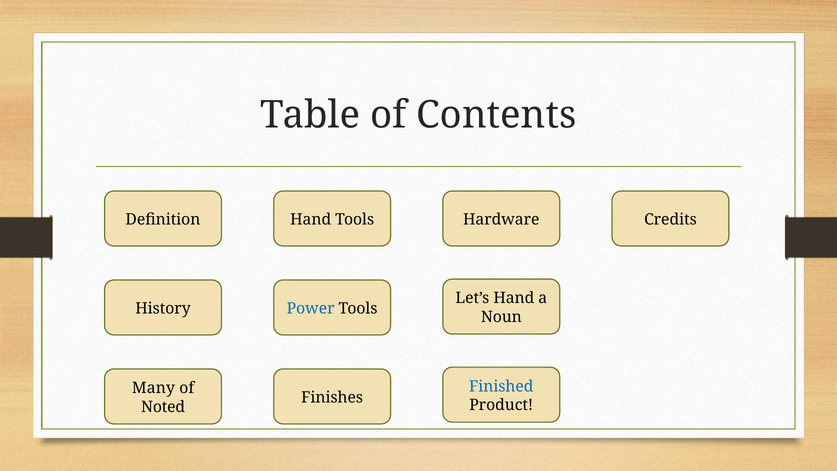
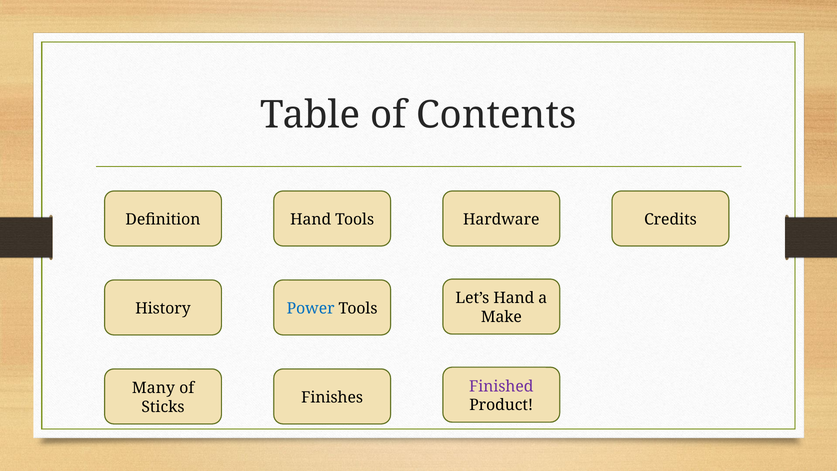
Noun: Noun -> Make (501, 317)
Finished colour: blue -> purple (501, 386)
Noted: Noted -> Sticks (163, 407)
